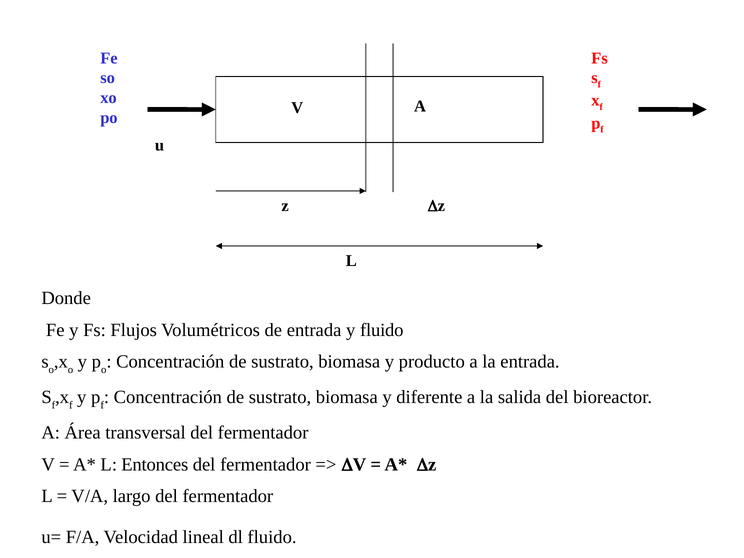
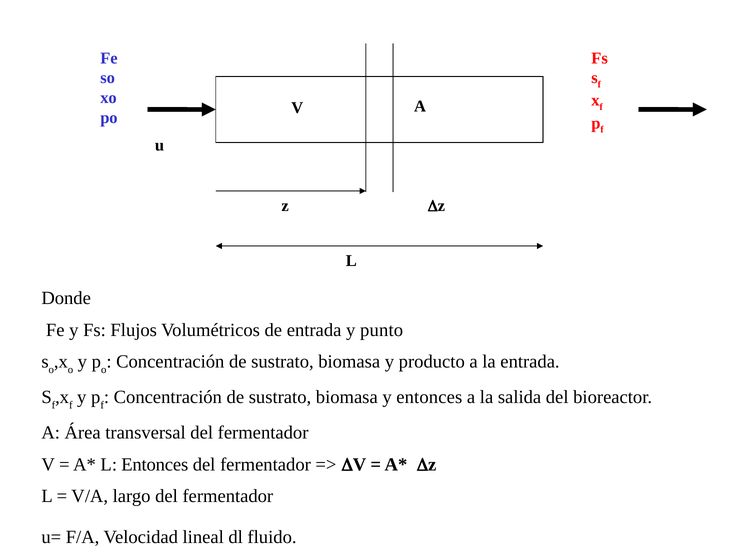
y fluido: fluido -> punto (382, 330)
y diferente: diferente -> entonces (429, 397)
